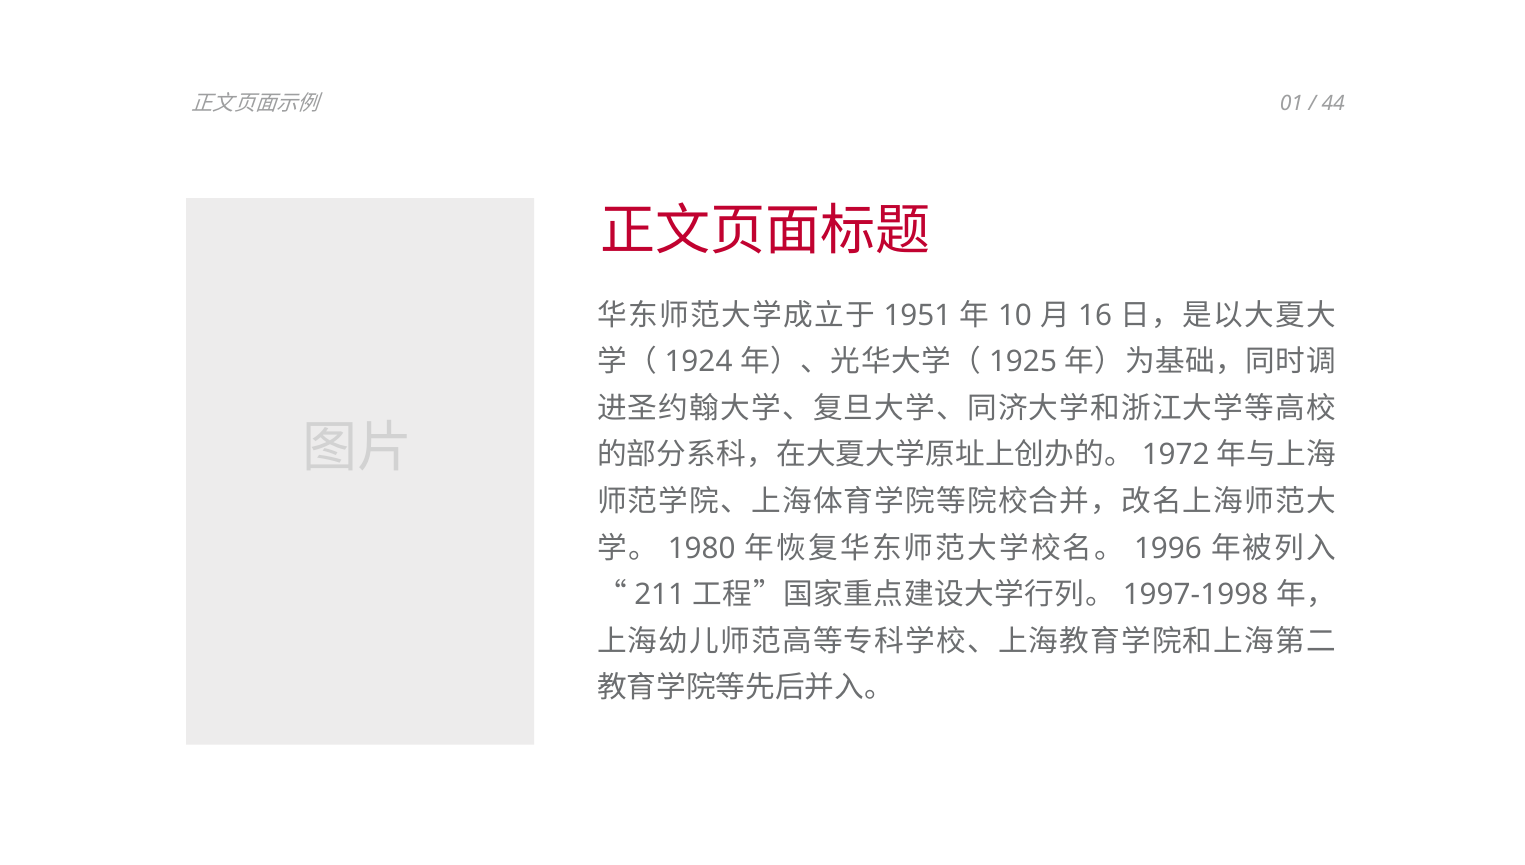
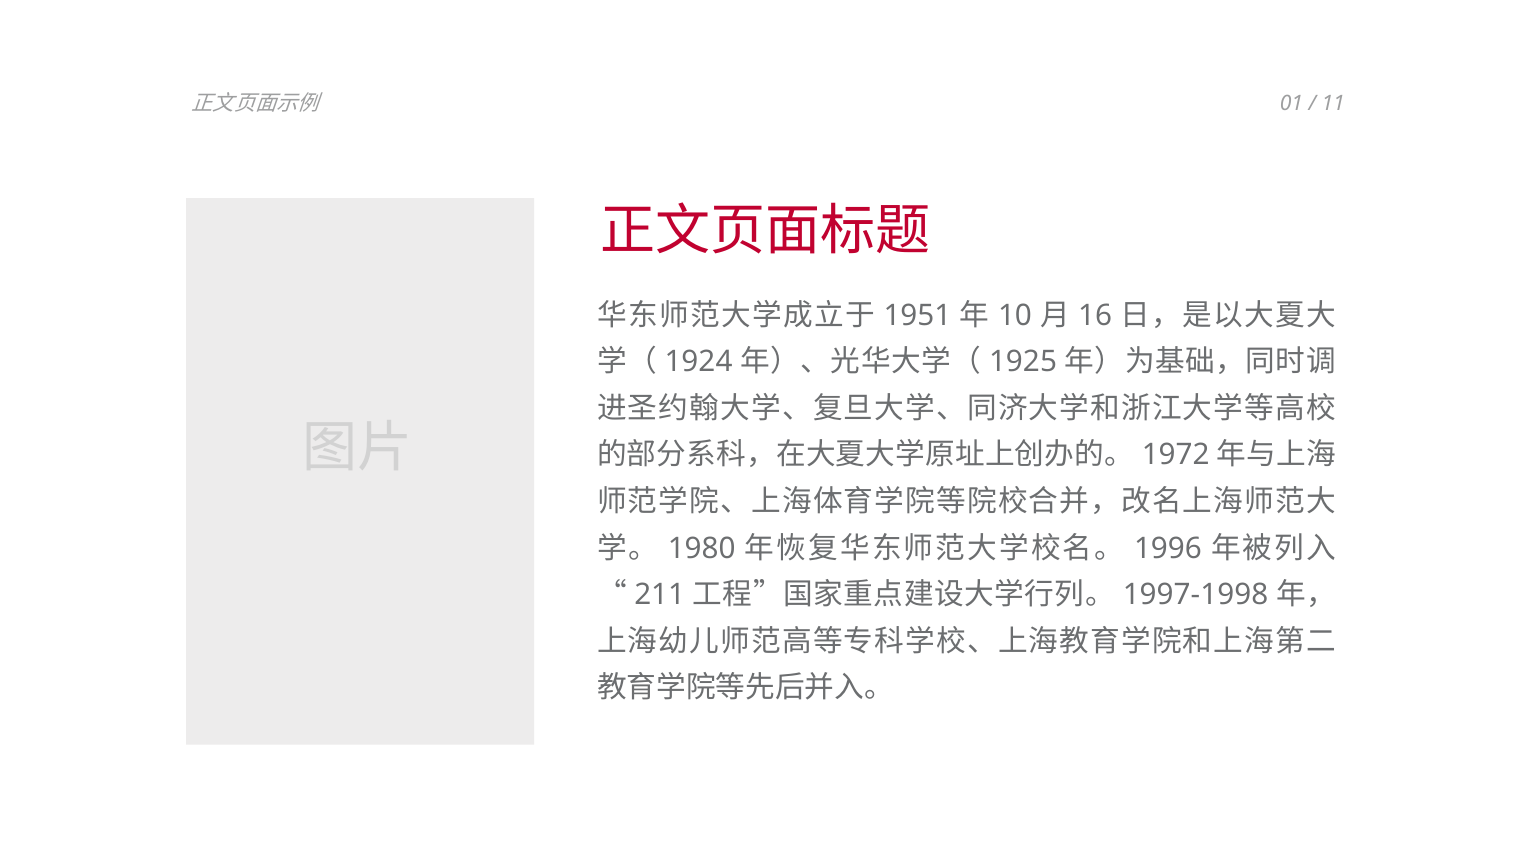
44: 44 -> 11 (1333, 103)
